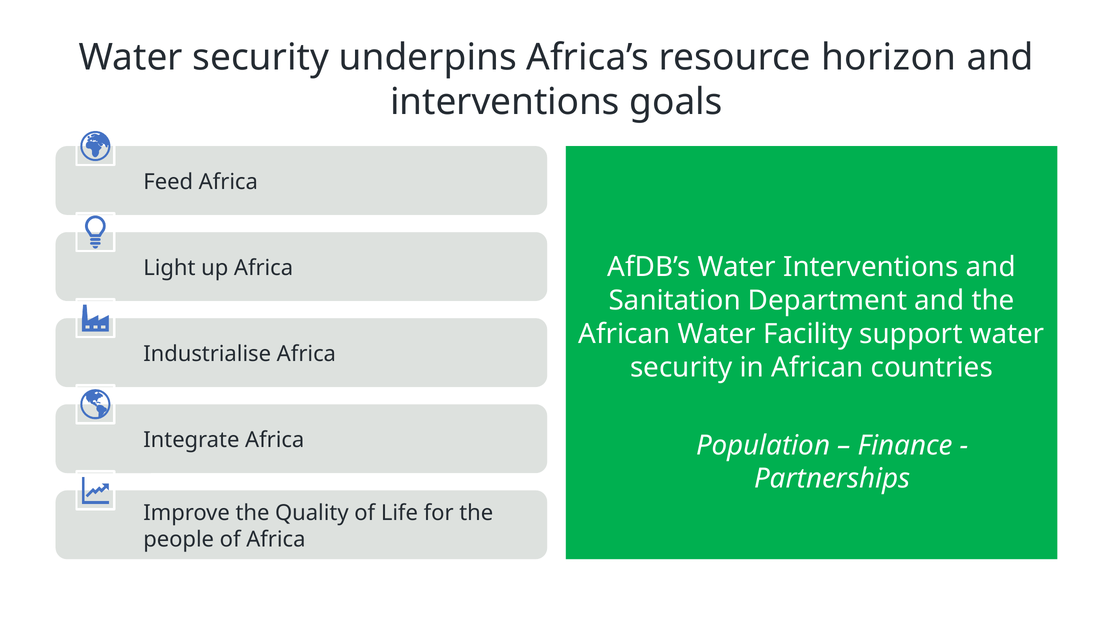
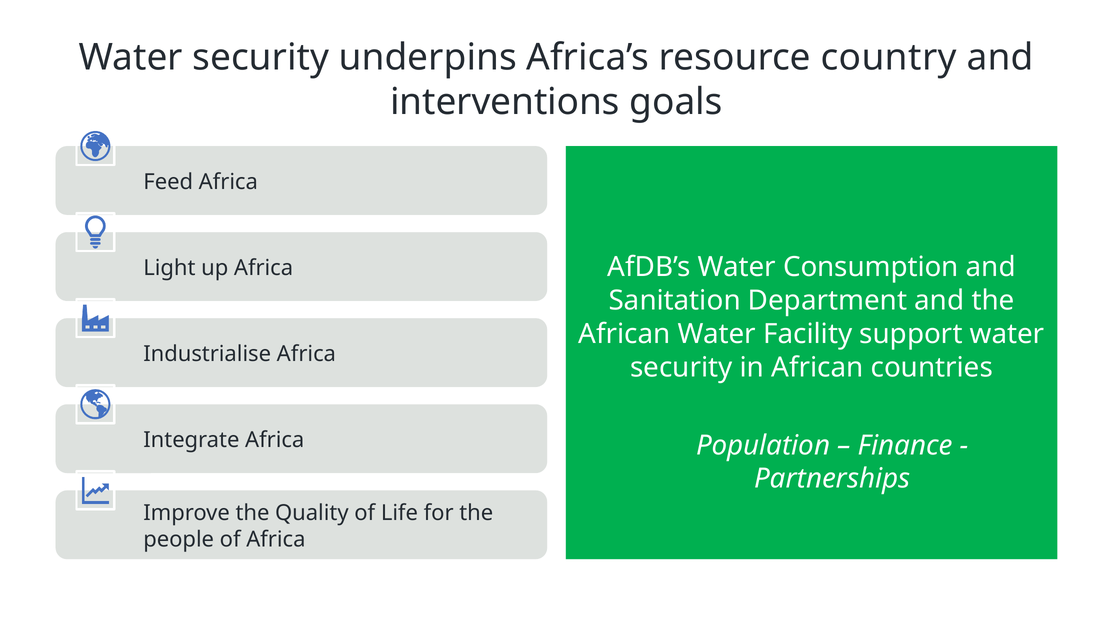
horizon: horizon -> country (889, 58)
Water Interventions: Interventions -> Consumption (871, 267)
